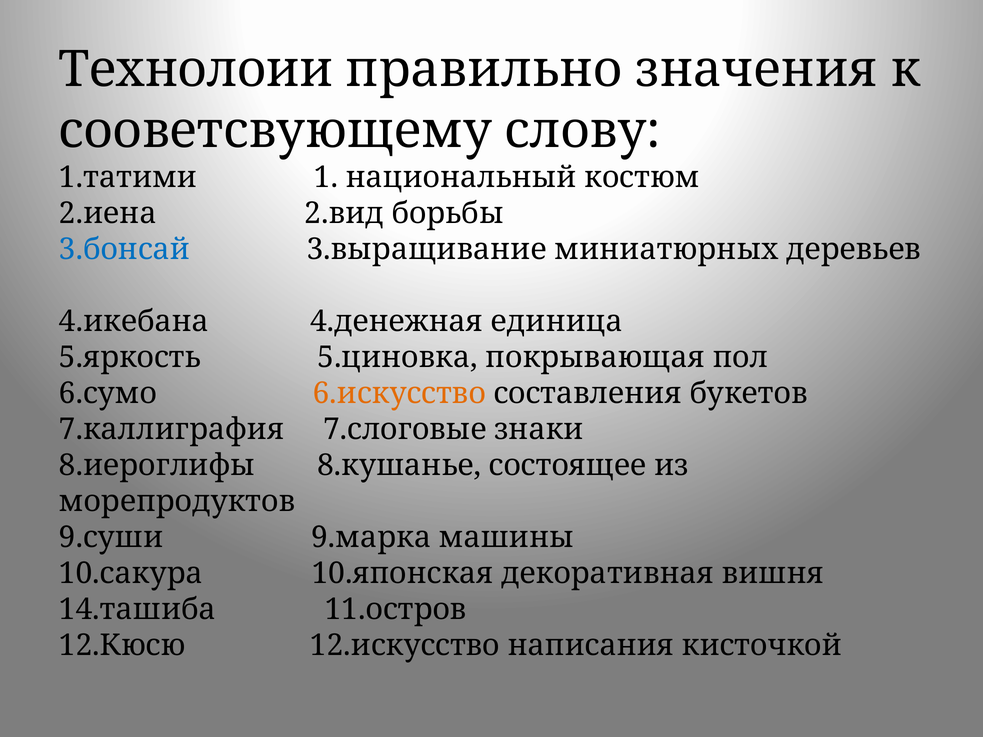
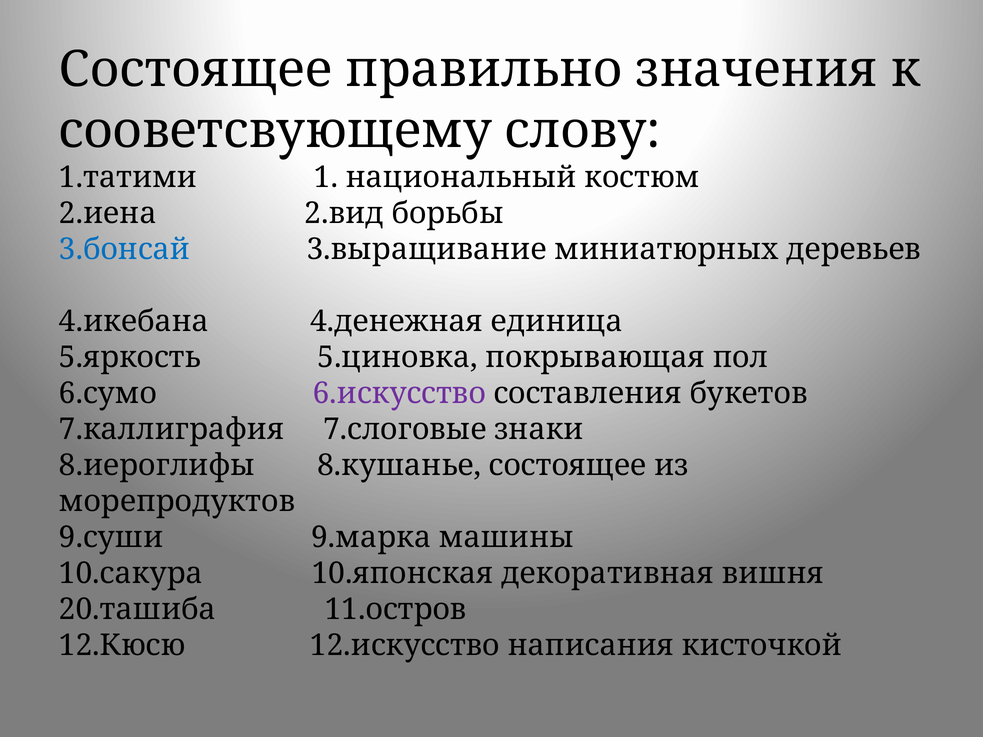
Технолоии: Технолоии -> Состоящее (196, 70)
6.искусство colour: orange -> purple (399, 394)
14.ташиба: 14.ташиба -> 20.ташиба (137, 610)
